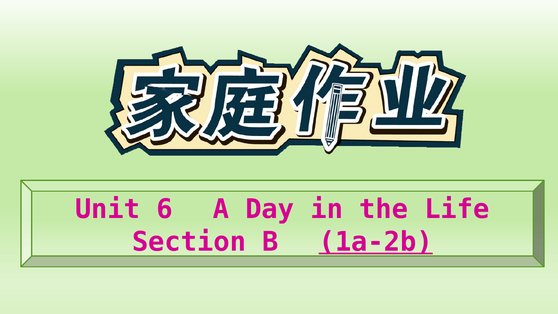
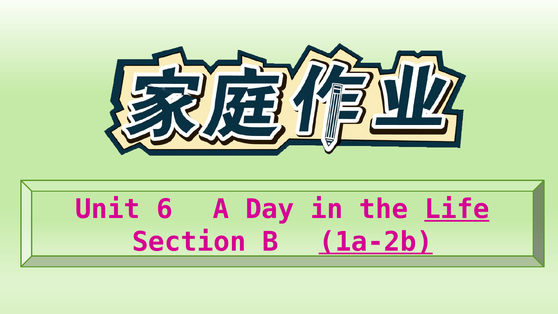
Life underline: none -> present (457, 209)
